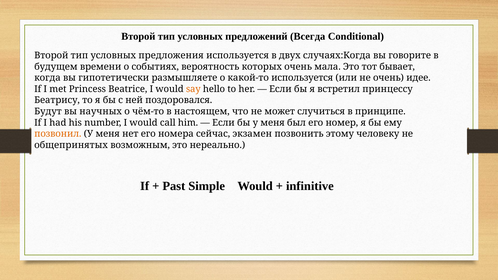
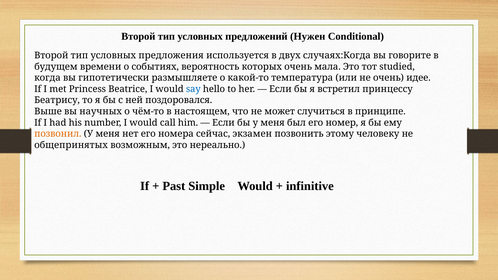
Всегда: Всегда -> Нужен (308, 36)
бывает: бывает -> studied (397, 67)
какой-то используется: используется -> температура (302, 78)
say colour: orange -> blue (193, 89)
Будут: Будут -> Выше (48, 111)
